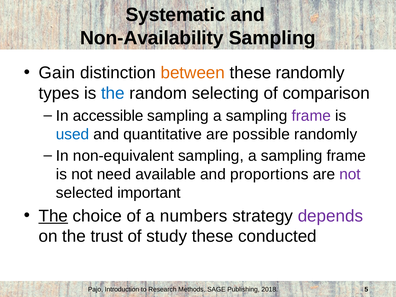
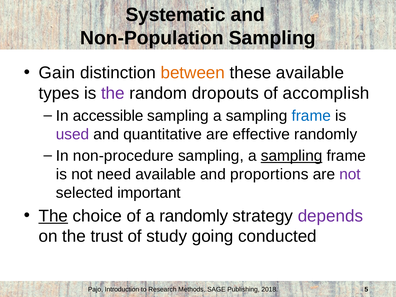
Non-Availability: Non-Availability -> Non-Population (152, 38)
these randomly: randomly -> available (310, 73)
the colour: blue -> purple (113, 93)
selecting: selecting -> dropouts (225, 93)
comparison: comparison -> accomplish (326, 93)
frame colour: purple -> blue (311, 116)
used colour: blue -> purple (73, 134)
possible: possible -> effective (261, 134)
non-equivalent: non-equivalent -> non-procedure (123, 156)
sampling underline: none -> present (292, 156)
a numbers: numbers -> randomly (194, 216)
study these: these -> going (213, 236)
